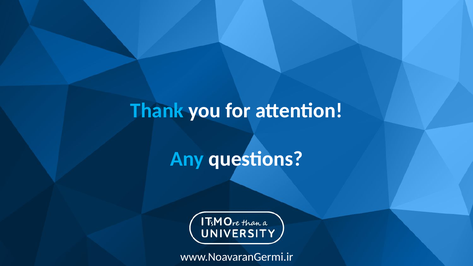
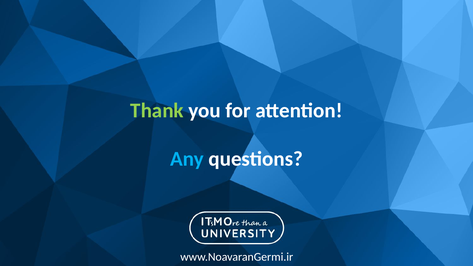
Thank colour: light blue -> light green (157, 111)
